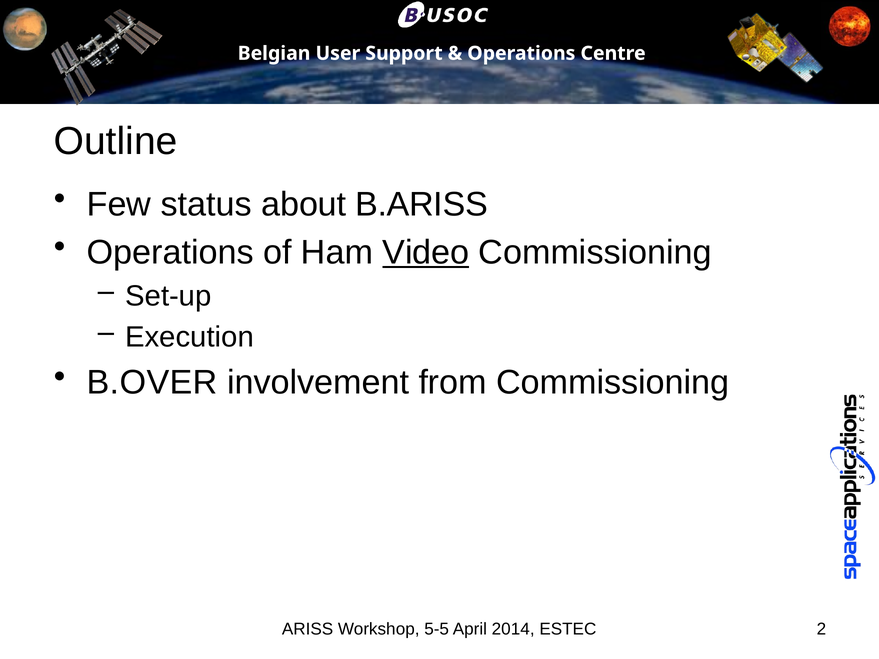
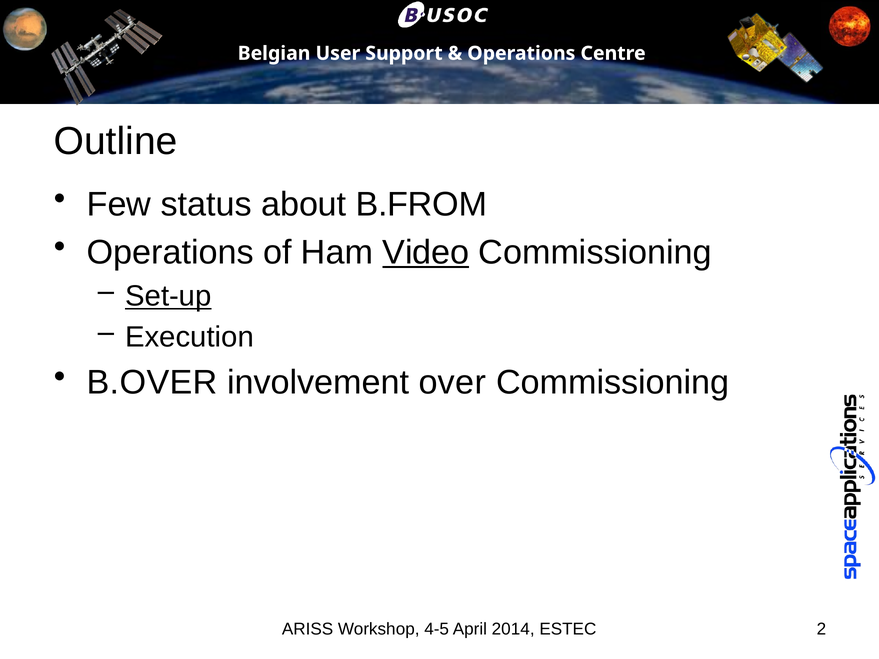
B.ARISS: B.ARISS -> B.FROM (421, 205)
Set-up underline: none -> present (168, 296)
from: from -> over (452, 382)
5-5: 5-5 -> 4-5 (437, 629)
